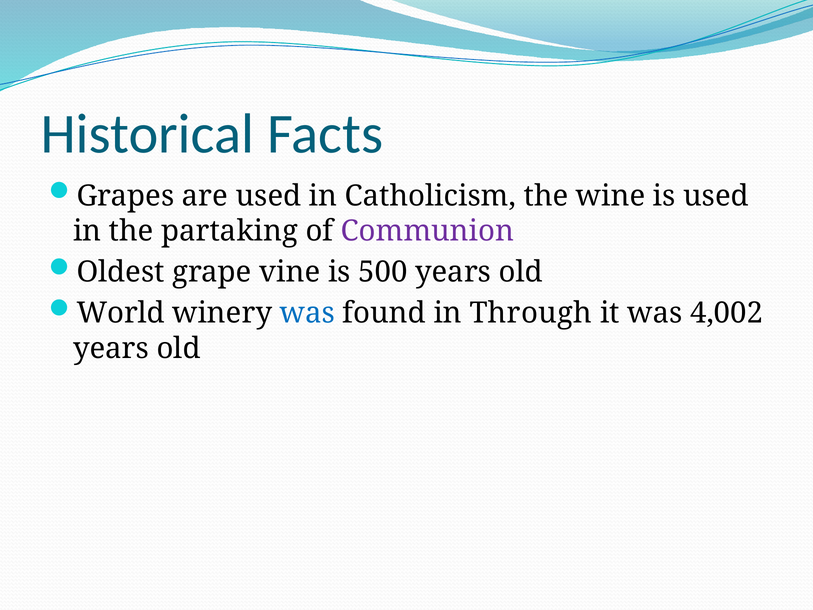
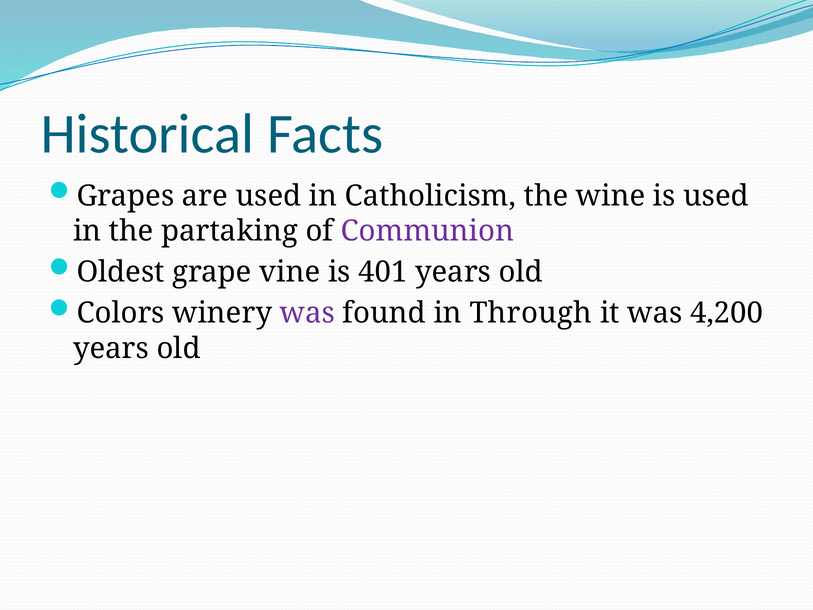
500: 500 -> 401 (383, 272)
World: World -> Colors (121, 313)
was colour: blue -> purple (307, 313)
4,002: 4,002 -> 4,200 (727, 313)
